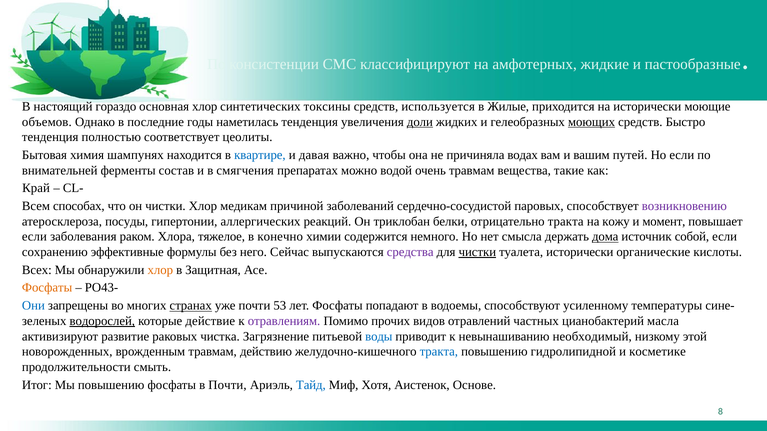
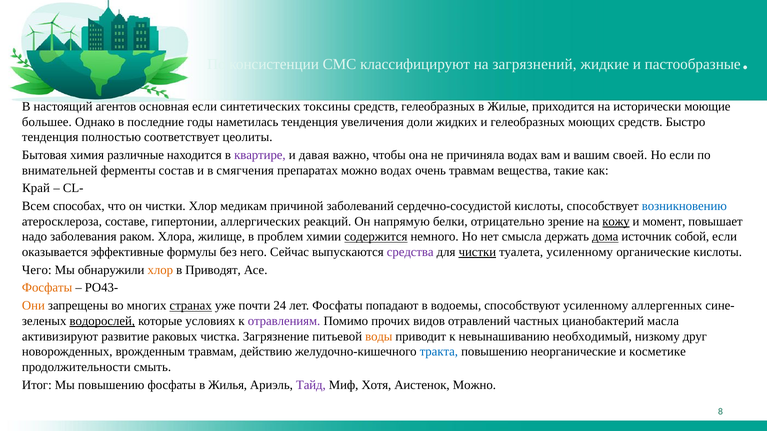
амфотерных: амфотерных -> загрязнений (535, 64)
гораздо: гораздо -> агентов (116, 107)
основная хлор: хлор -> если (205, 107)
средств используется: используется -> гелеобразных (438, 107)
объемов: объемов -> большее (47, 122)
доли underline: present -> none (420, 122)
моющих underline: present -> none (592, 122)
шампунях: шампунях -> различные (136, 155)
квартире colour: blue -> purple (260, 155)
путей: путей -> своей (630, 155)
можно водой: водой -> водах (396, 171)
сердечно-сосудистой паровых: паровых -> кислоты (539, 206)
возникновению colour: purple -> blue (684, 206)
посуды: посуды -> составе (127, 222)
триклобан: триклобан -> напрямую (402, 222)
отрицательно тракта: тракта -> зрение (566, 222)
кожу underline: none -> present (616, 222)
если: если -> надо (35, 237)
тяжелое: тяжелое -> жилище (222, 237)
конечно: конечно -> проблем (280, 237)
содержится underline: none -> present (376, 237)
сохранению: сохранению -> оказывается (55, 252)
туалета исторически: исторически -> усиленному (580, 252)
Всех: Всех -> Чего (37, 270)
Защитная: Защитная -> Приводят (213, 270)
Они colour: blue -> orange (33, 306)
53: 53 -> 24 (280, 306)
температуры: температуры -> аллергенных (667, 306)
действие: действие -> условиях (210, 321)
воды colour: blue -> orange (379, 337)
этой: этой -> друг (695, 337)
гидролипидной: гидролипидной -> неорганические (573, 352)
в Почти: Почти -> Жилья (228, 385)
Тайд colour: blue -> purple (311, 385)
Аистенок Основе: Основе -> Можно (474, 385)
